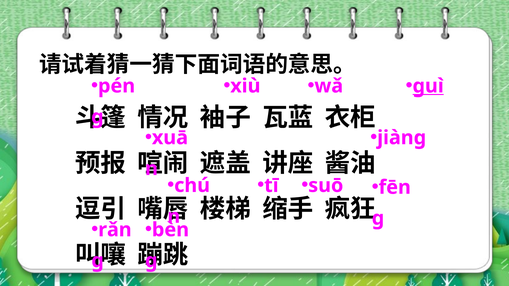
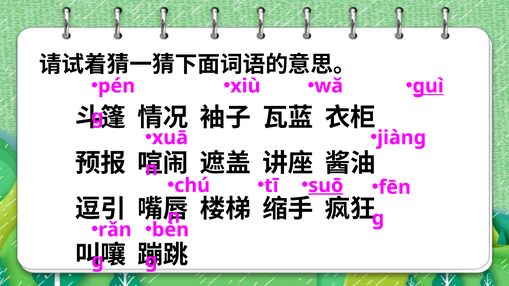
suō underline: none -> present (326, 186)
